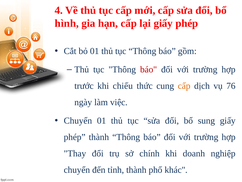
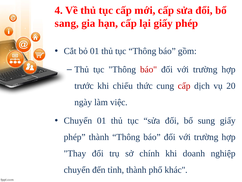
hình: hình -> sang (67, 23)
cấp colour: orange -> red (184, 86)
76: 76 -> 20 (231, 86)
